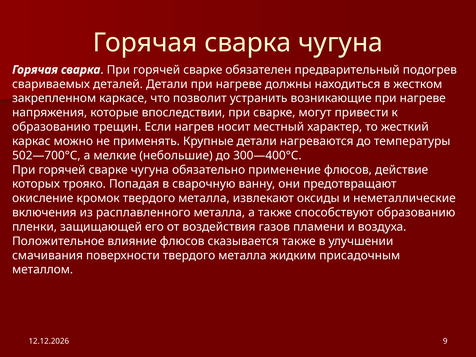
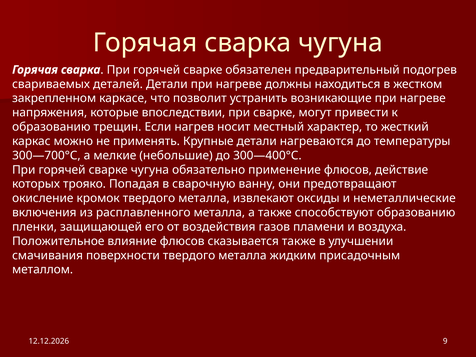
502—700°С: 502—700°С -> 300—700°С (46, 155)
